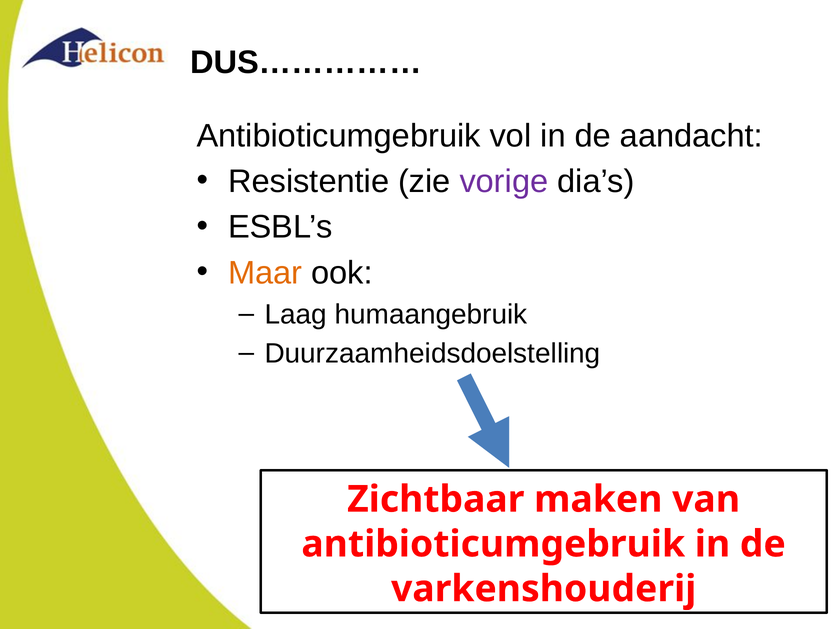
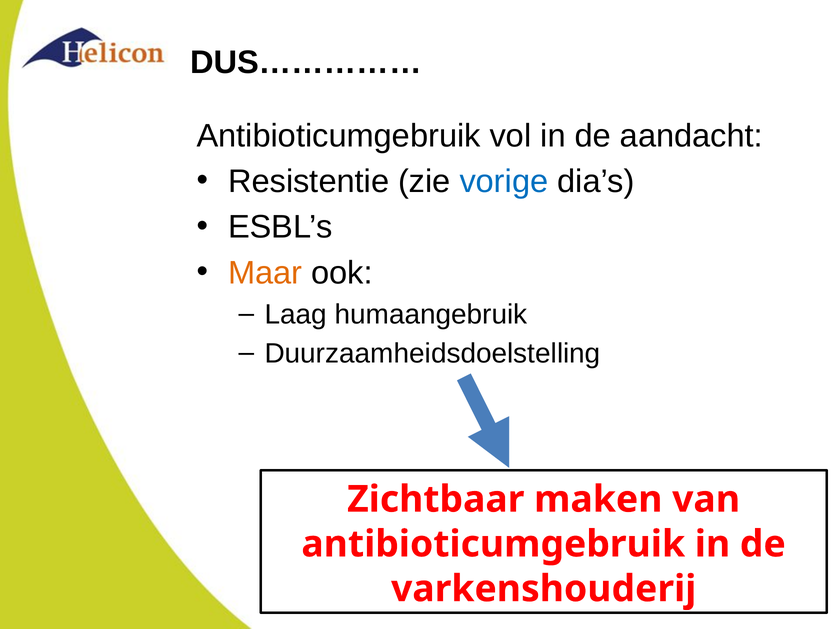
vorige colour: purple -> blue (504, 182)
